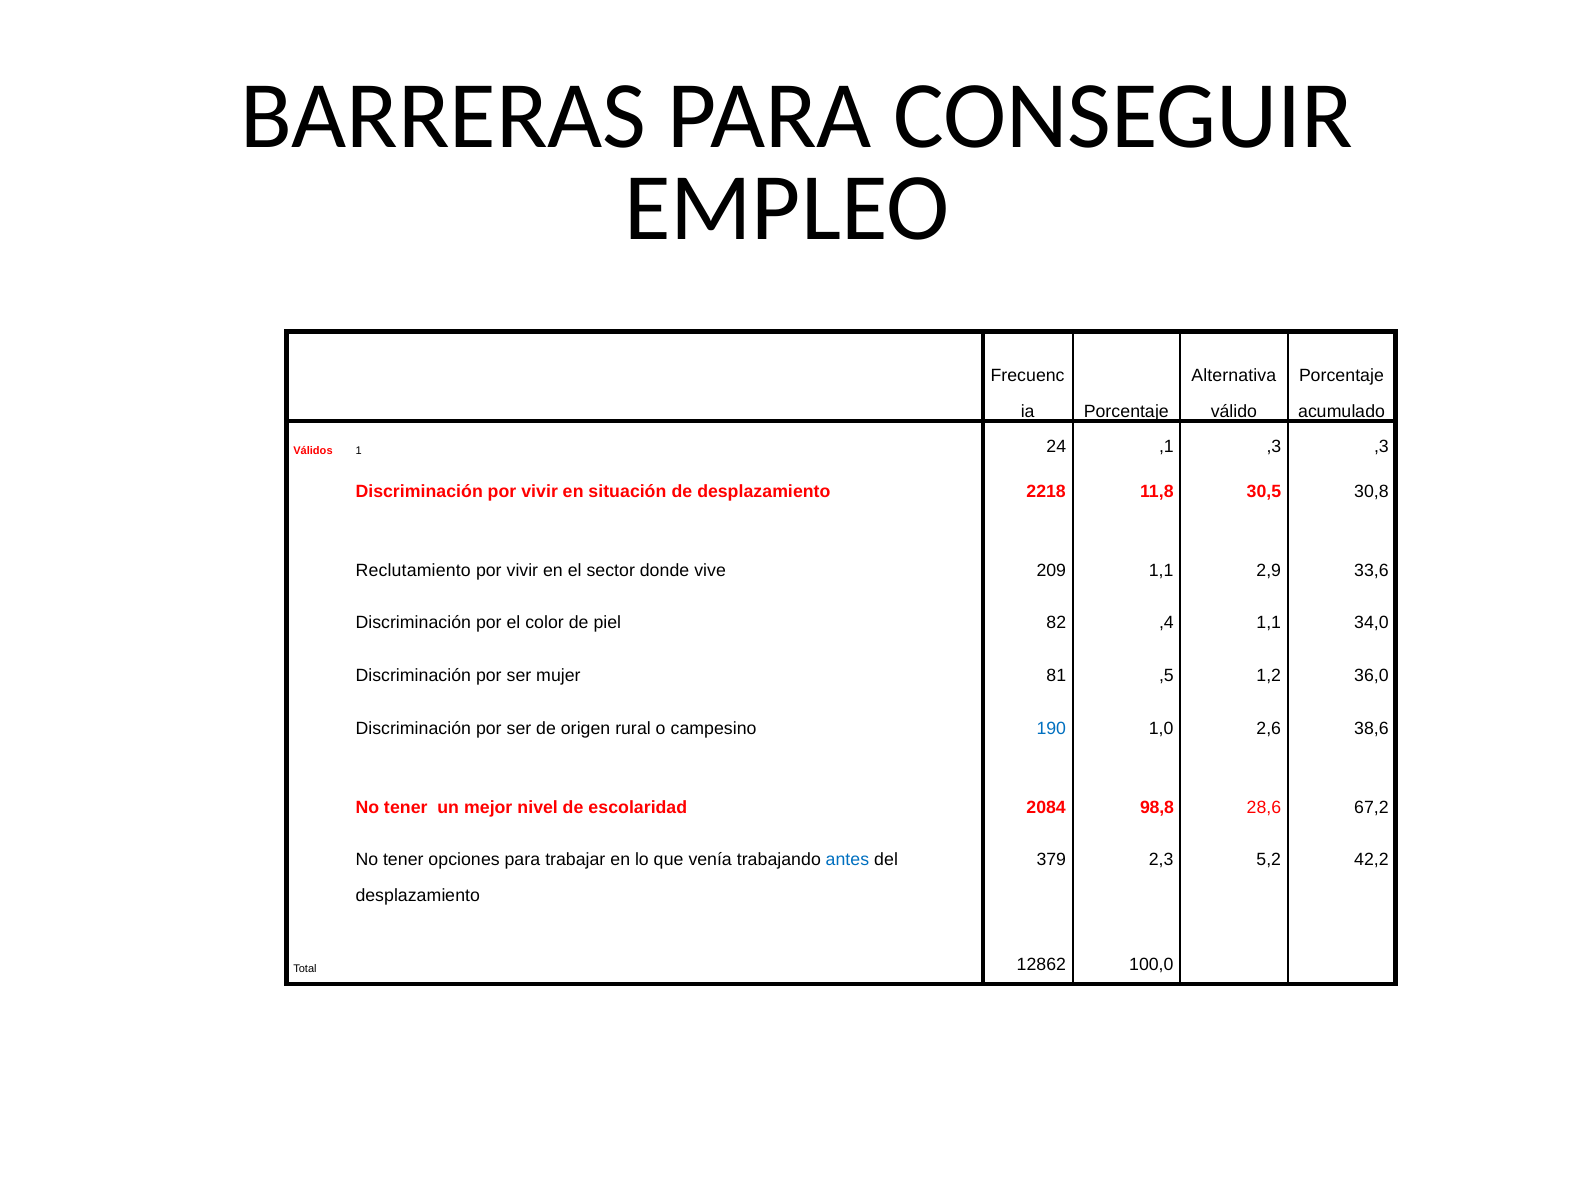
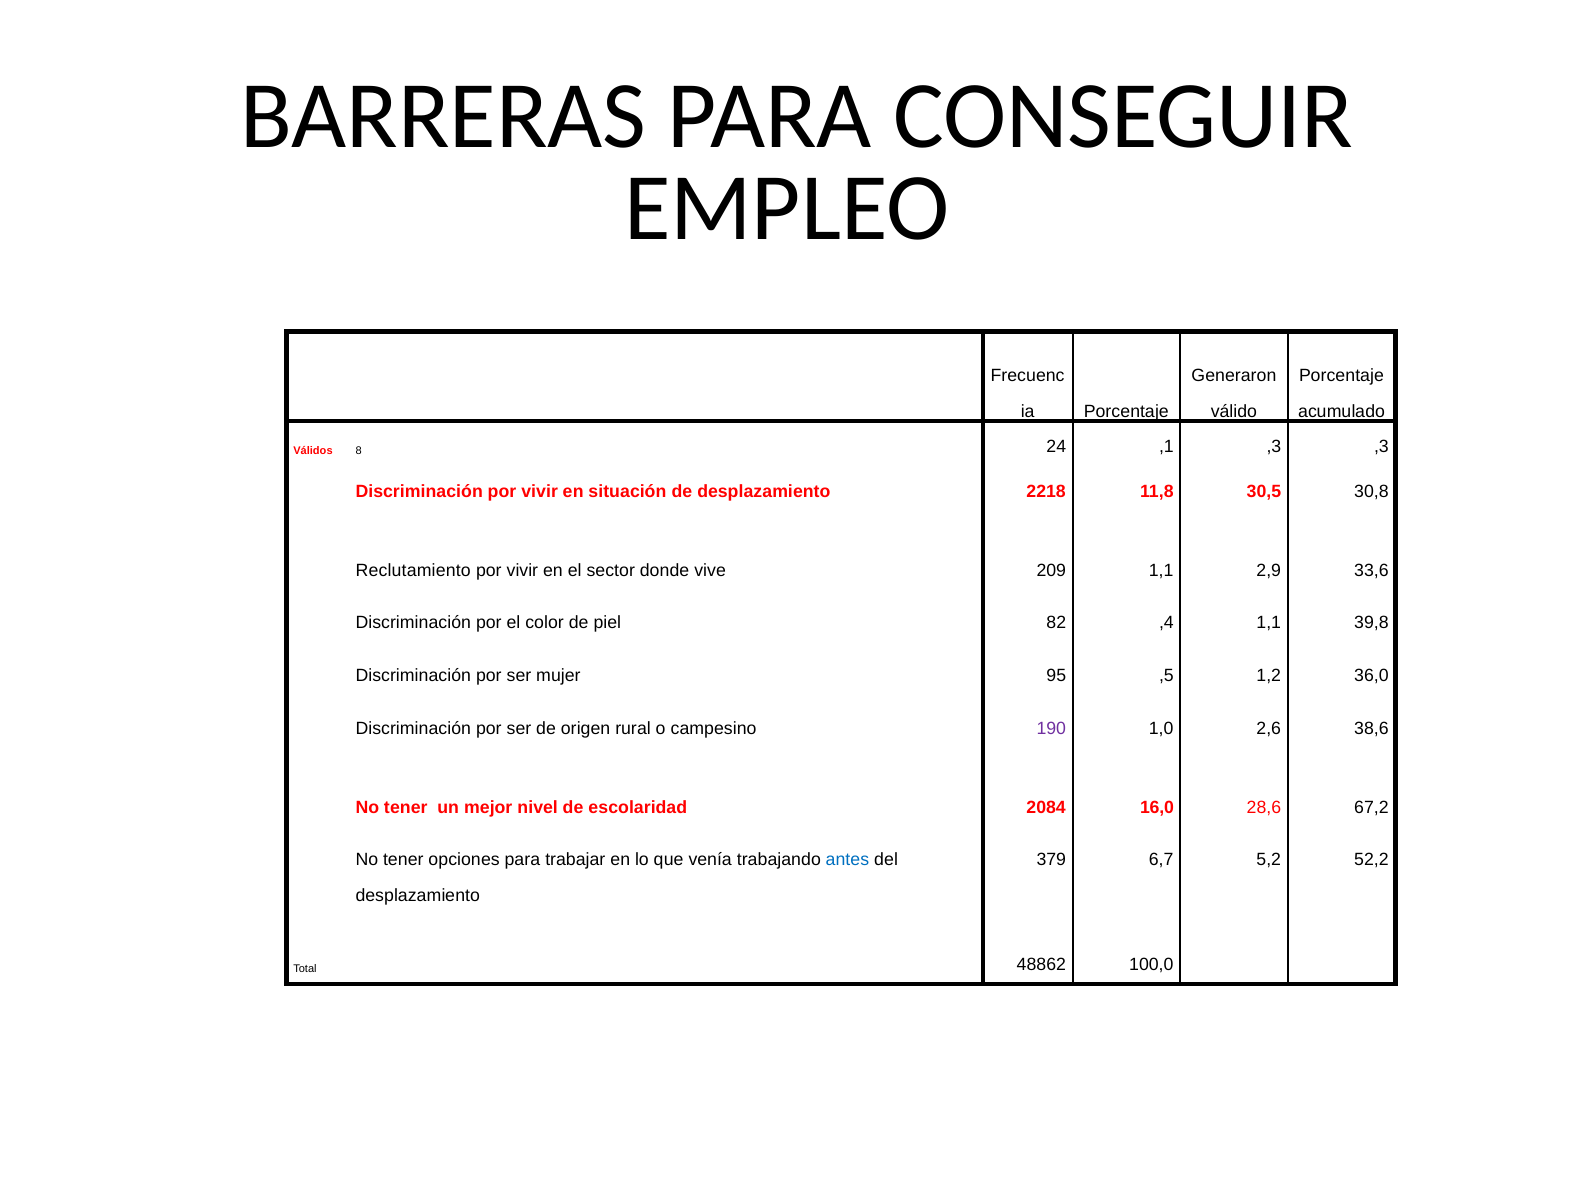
Alternativa: Alternativa -> Generaron (1234, 376)
1: 1 -> 8 (359, 450)
34,0: 34,0 -> 39,8 (1372, 623)
81: 81 -> 95 (1056, 675)
190 colour: blue -> purple (1051, 728)
98,8: 98,8 -> 16,0 (1157, 807)
2,3: 2,3 -> 6,7 (1161, 859)
42,2: 42,2 -> 52,2 (1372, 859)
12862: 12862 -> 48862 (1041, 964)
